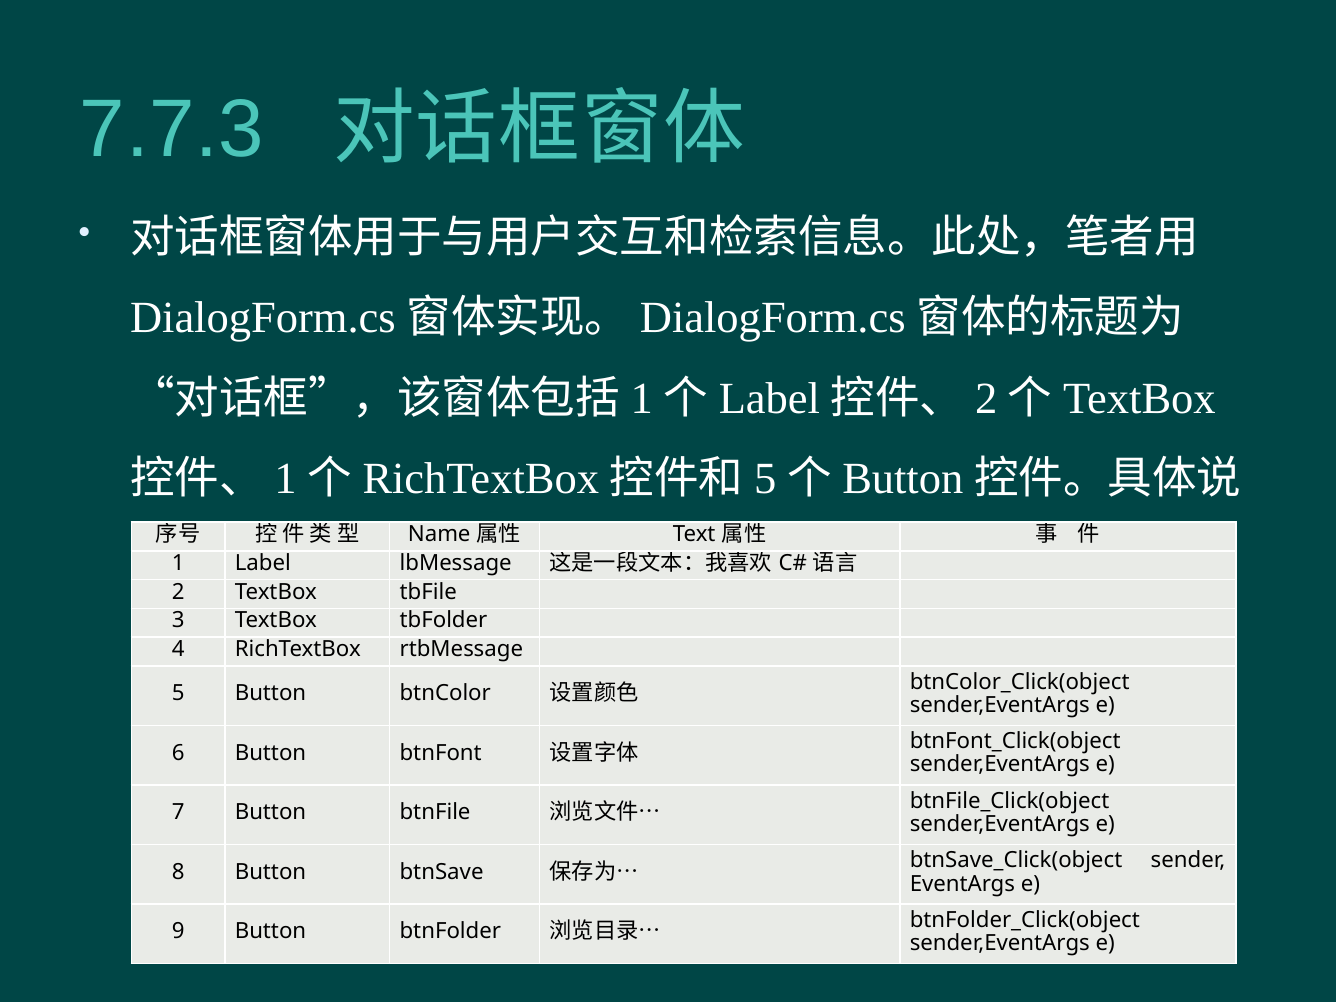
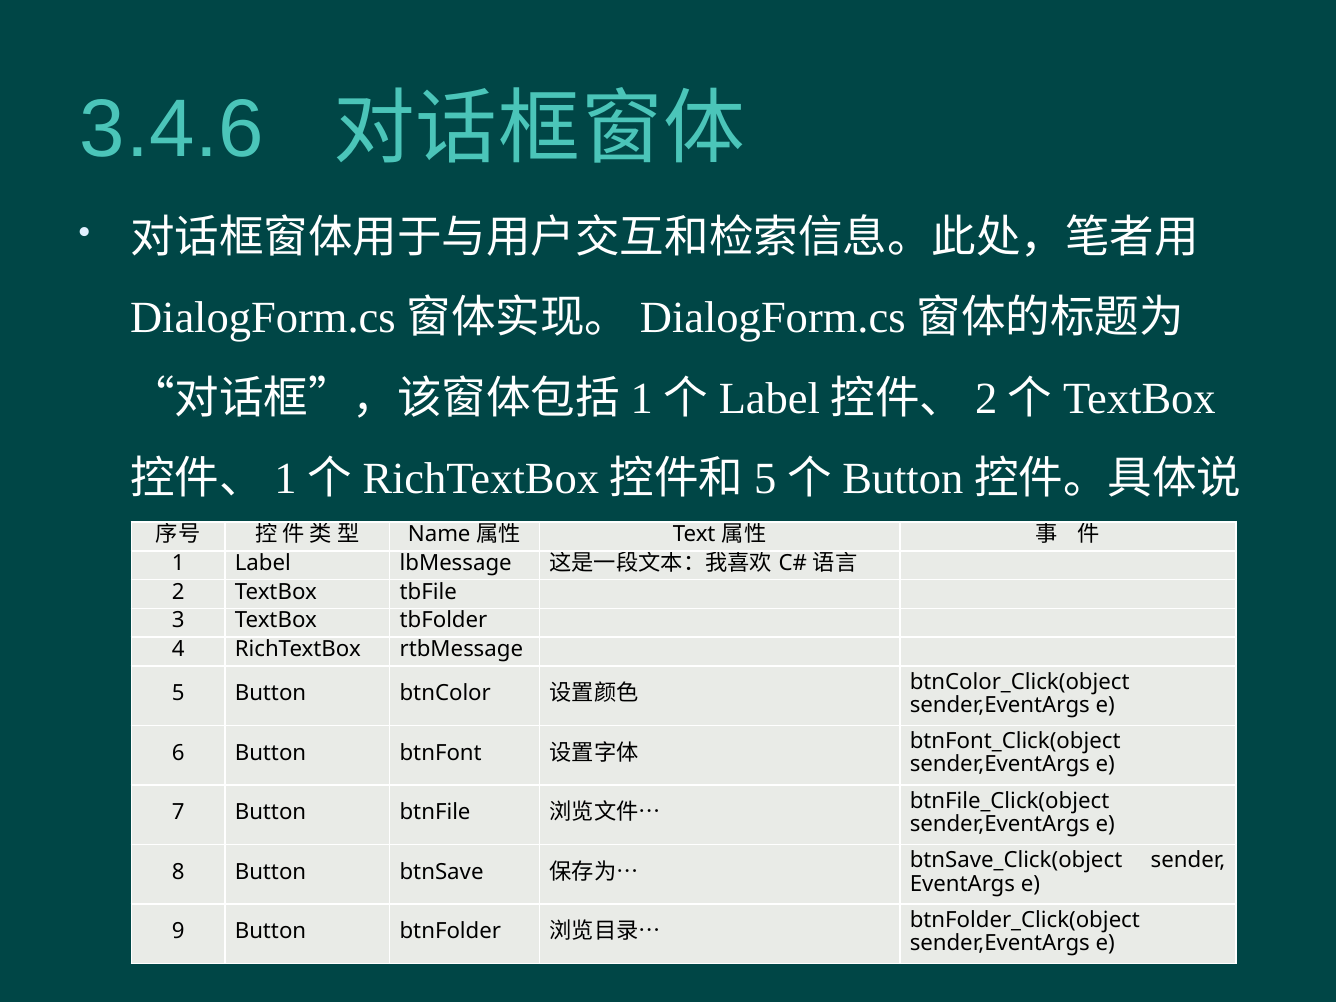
7.7.3: 7.7.3 -> 3.4.6 (172, 129)
